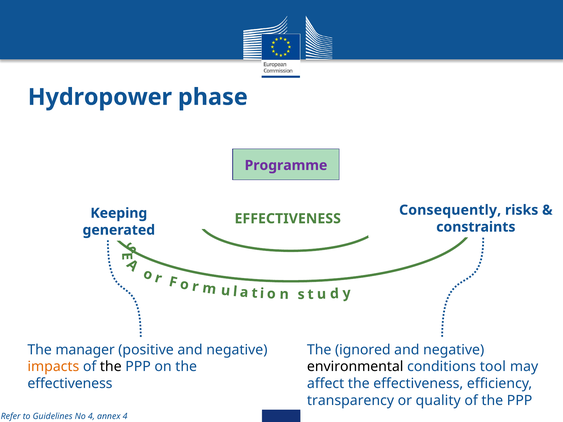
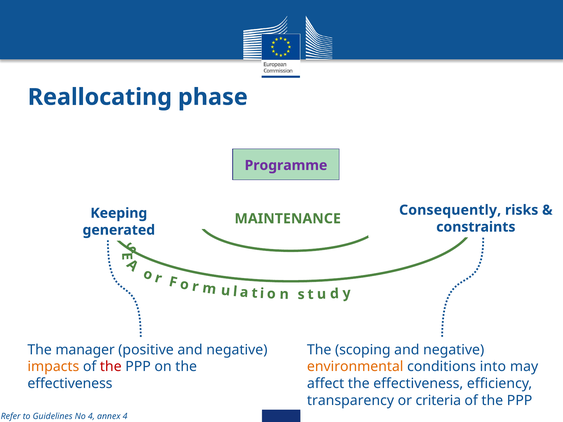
Hydropower: Hydropower -> Reallocating (100, 97)
EFFECTIVENESS: EFFECTIVENESS -> MAINTENANCE (288, 219)
ignored: ignored -> scoping (363, 350)
the colour: black -> red (111, 367)
environmental colour: black -> orange (355, 367)
tool: tool -> into (493, 367)
quality: quality -> criteria (438, 401)
